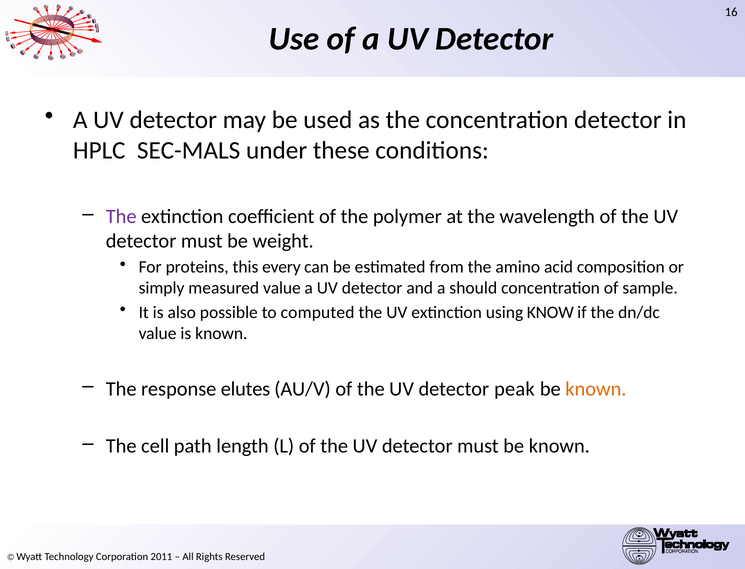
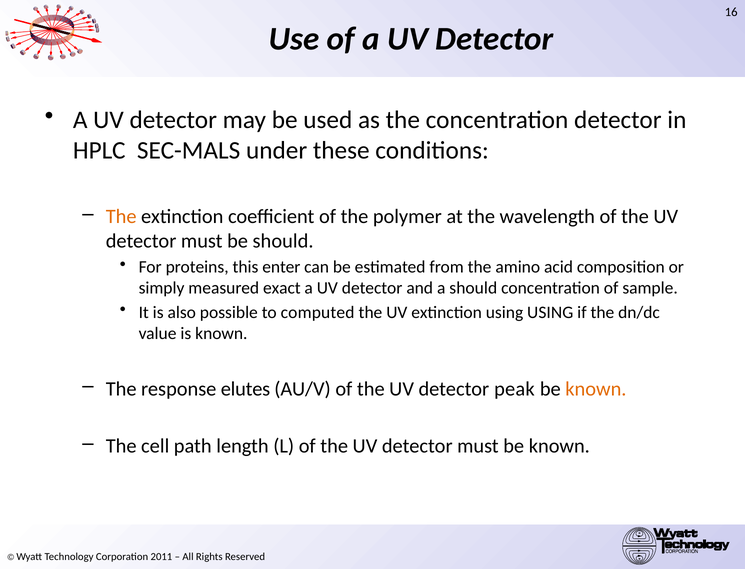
The colour: purple -> orange (121, 217)
be weight: weight -> should (283, 241)
every: every -> enter (281, 267)
measured value: value -> exact (282, 288)
using KNOW: KNOW -> USING (550, 313)
